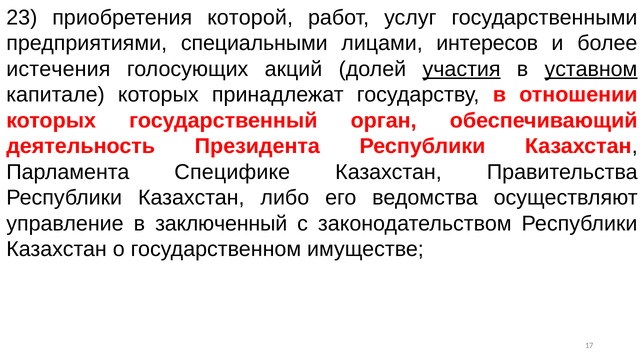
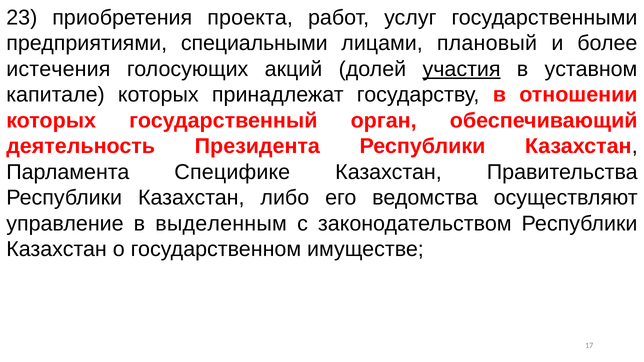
которой: которой -> проекта (250, 18)
интересов: интересов -> плановый (487, 43)
уставном underline: present -> none (591, 69)
заключенный: заключенный -> выделенным (221, 224)
